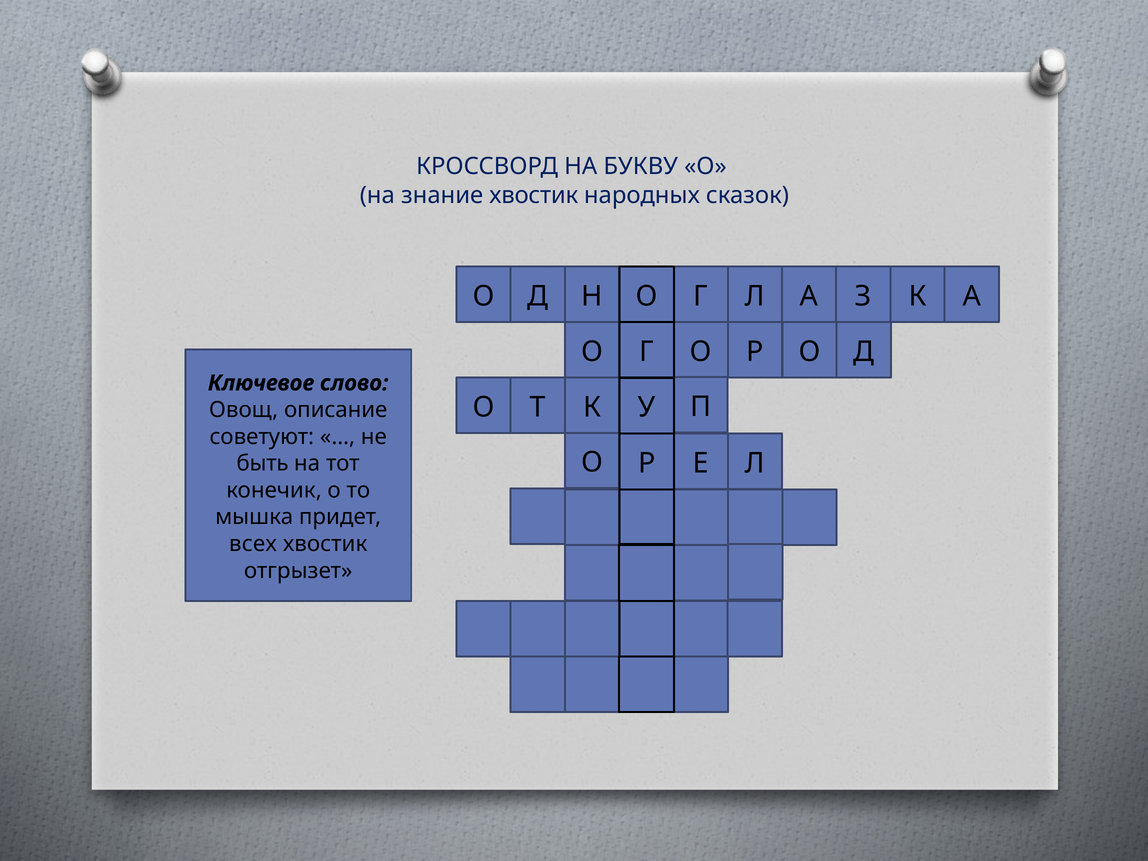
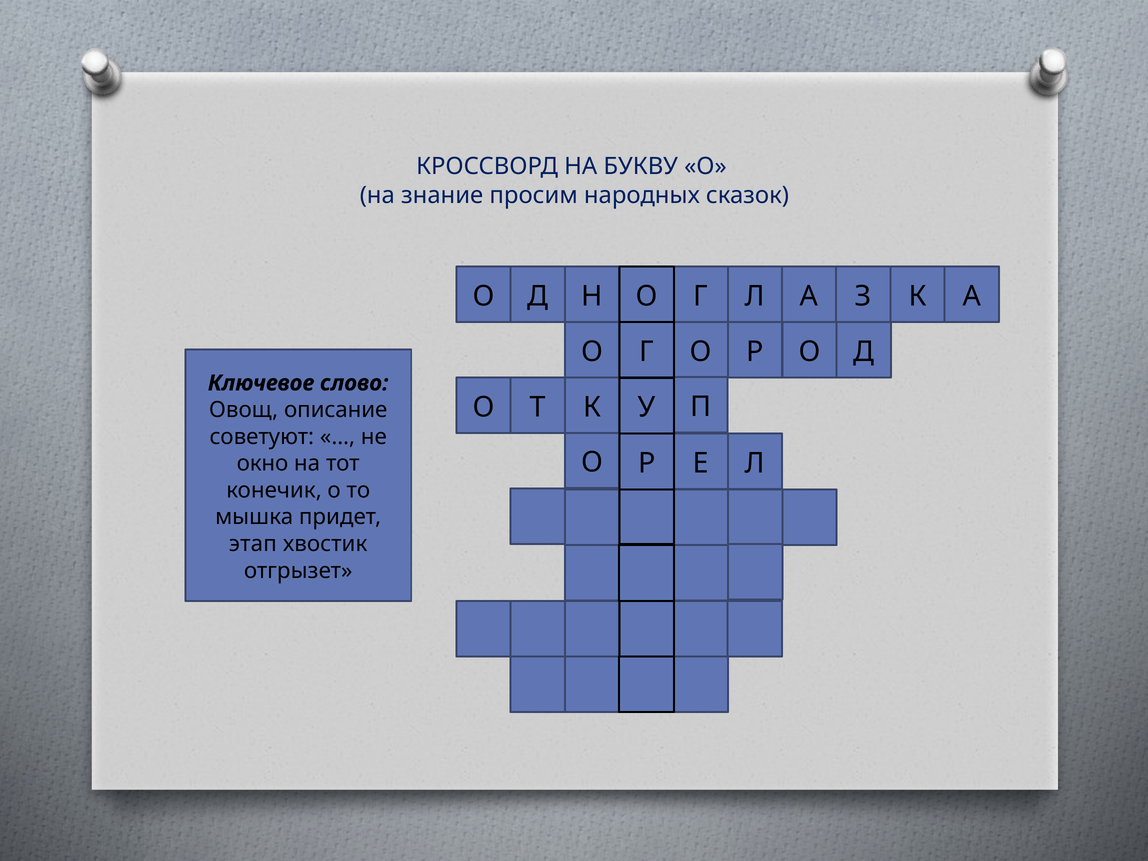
знание хвостик: хвостик -> просим (534, 195)
быть: быть -> окно (263, 463)
всех: всех -> этап (253, 544)
